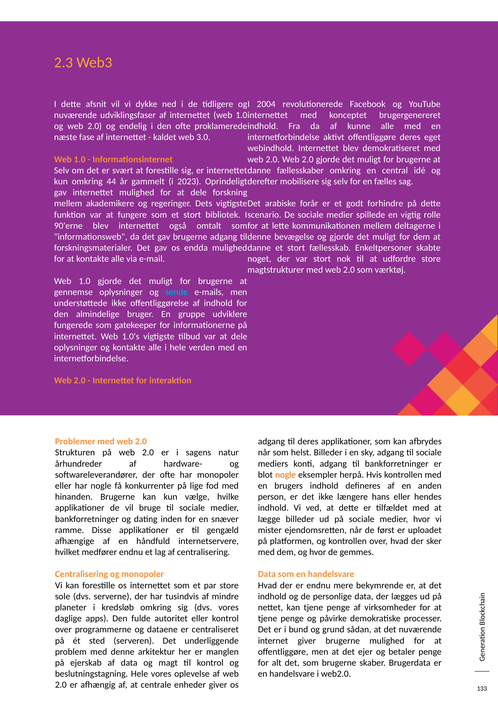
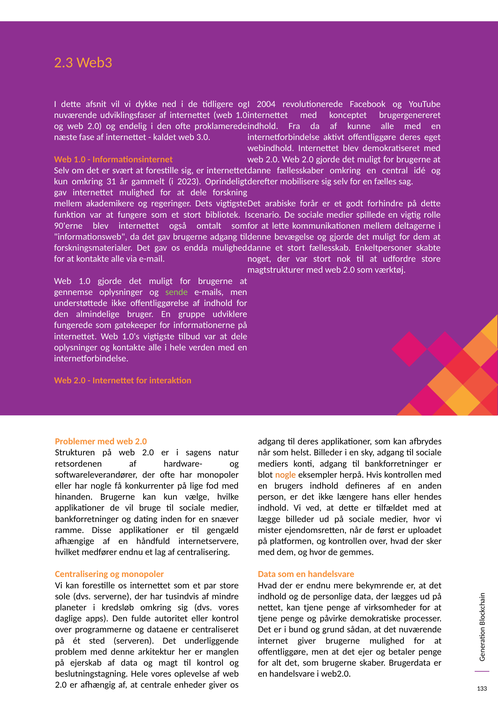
44: 44 -> 31 (111, 181)
sende colour: light blue -> light green (177, 292)
århundreder: århundreder -> retsordenen (78, 463)
